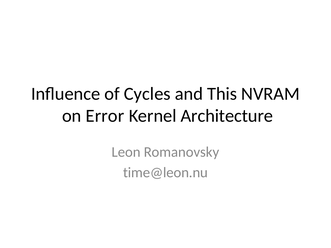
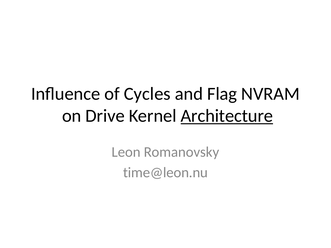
This: This -> Flag (222, 94)
Error: Error -> Drive (105, 116)
Architecture underline: none -> present (227, 116)
